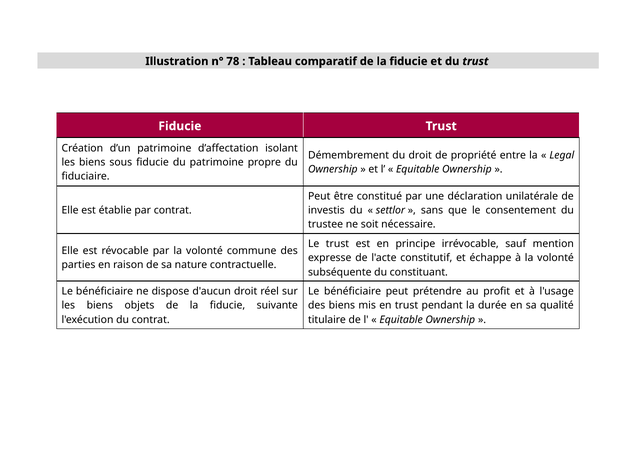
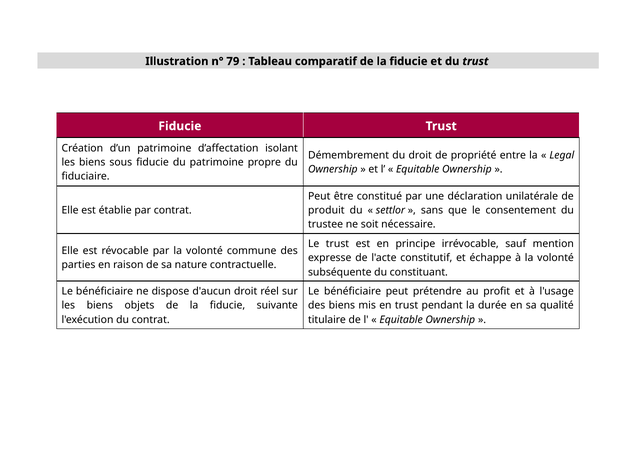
78: 78 -> 79 (233, 61)
investis: investis -> produit (326, 210)
